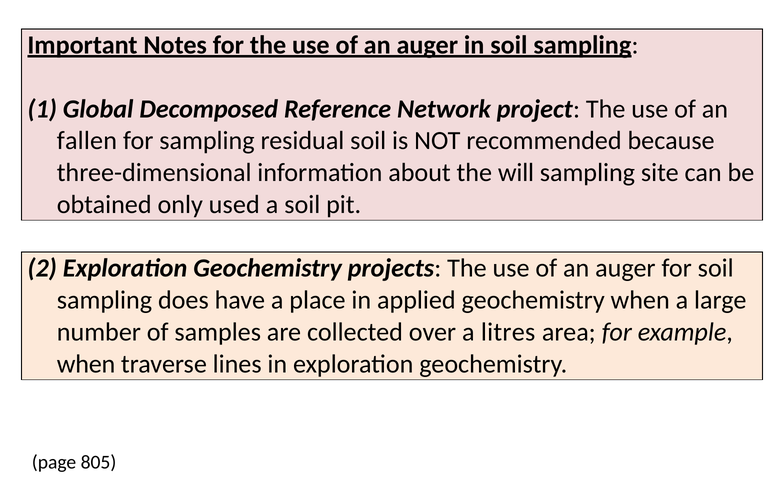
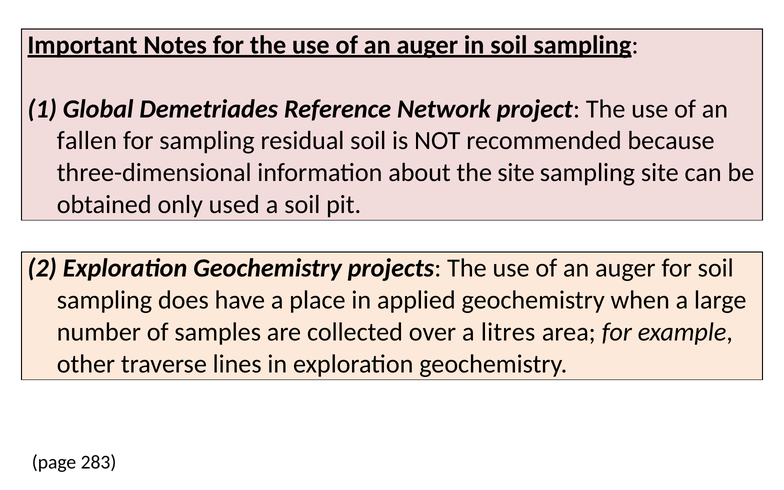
Decomposed: Decomposed -> Demetriades (209, 109)
the will: will -> site (516, 173)
when: when -> other (86, 364)
805: 805 -> 283 (98, 462)
